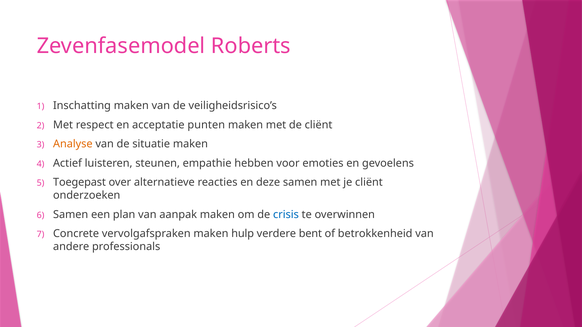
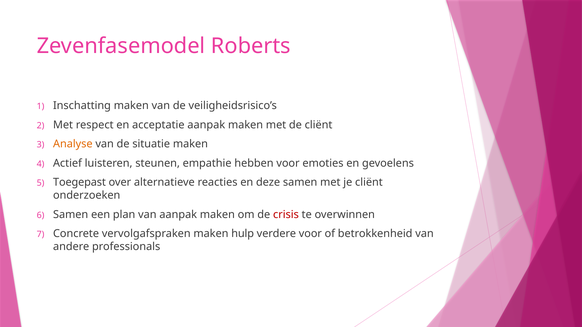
acceptatie punten: punten -> aanpak (206, 125)
crisis colour: blue -> red (286, 215)
verdere bent: bent -> voor (310, 234)
